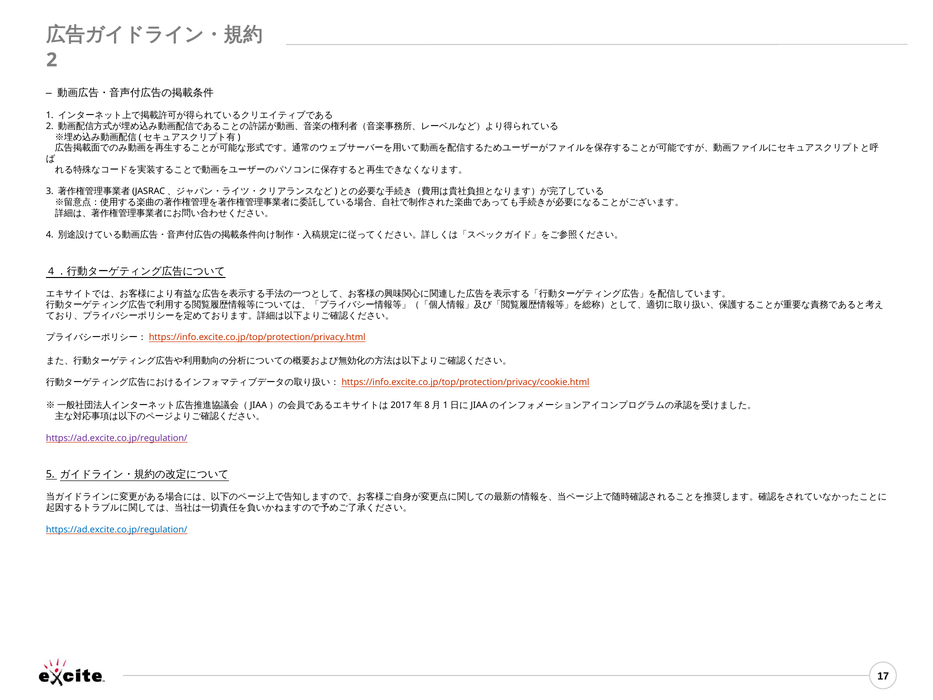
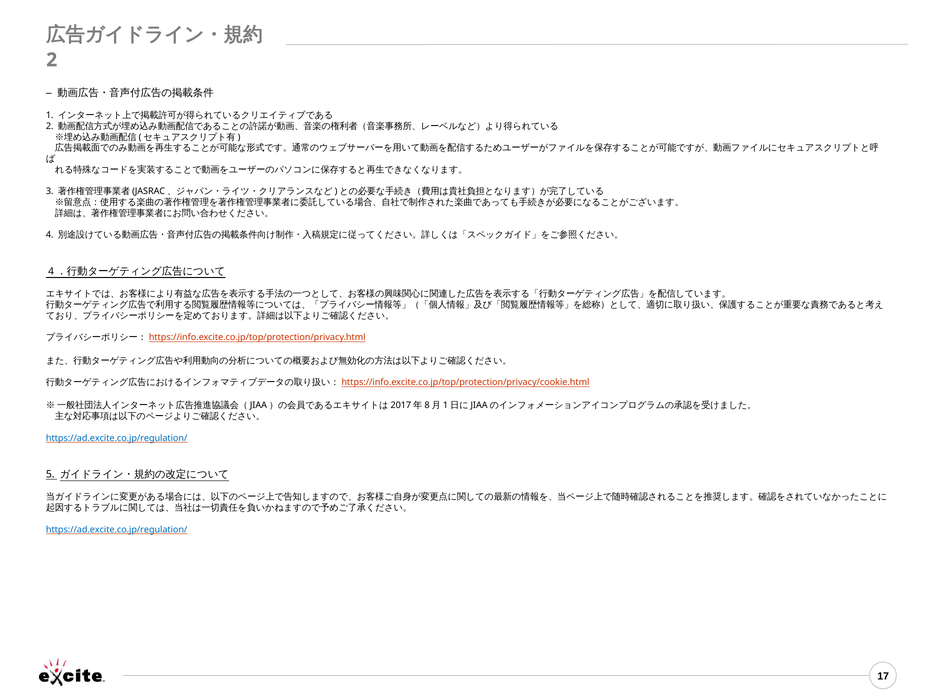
https://ad.excite.co.jp/regulation/ colour: purple -> blue (117, 438)
